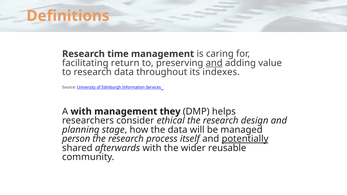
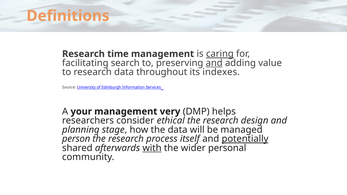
caring underline: none -> present (220, 54)
return: return -> search (125, 63)
A with: with -> your (81, 112)
they: they -> very (170, 112)
with underline: none -> present (152, 148)
reusable: reusable -> personal (227, 148)
